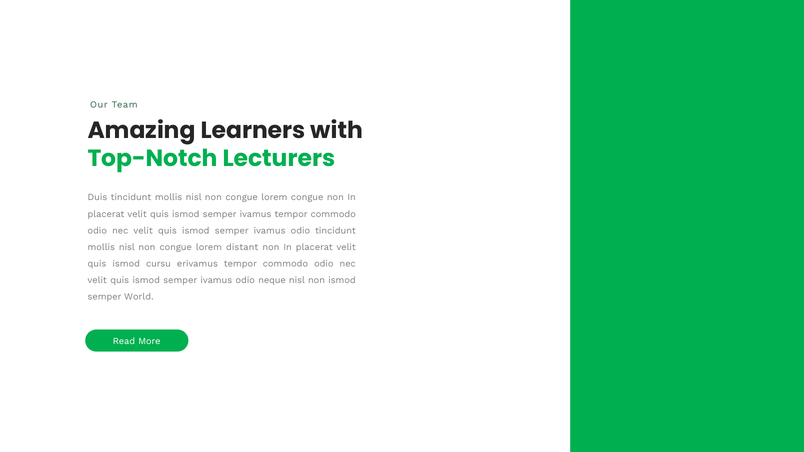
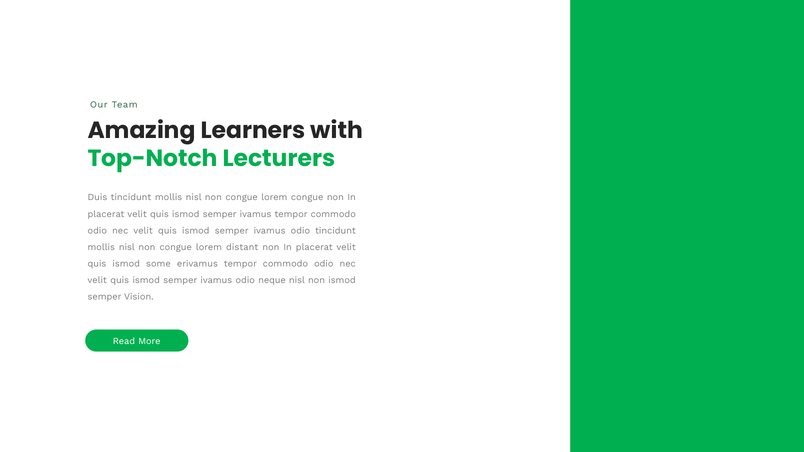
cursu: cursu -> some (158, 264)
World: World -> Vision (139, 297)
